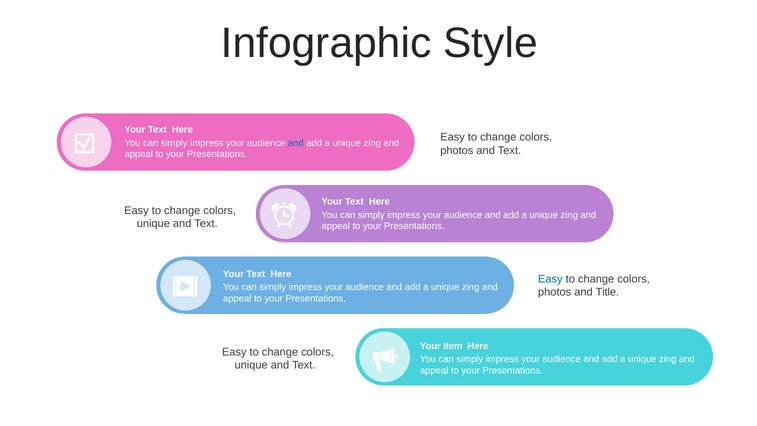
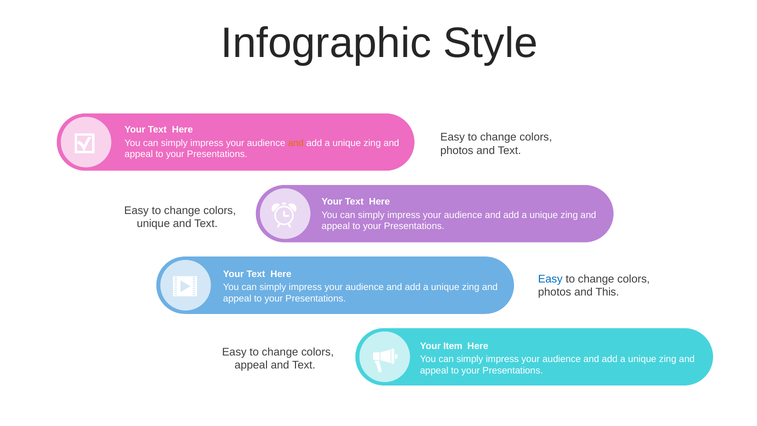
and colour: blue -> orange (296, 143)
Title: Title -> This (607, 292)
unique: unique -> appeal (251, 365)
